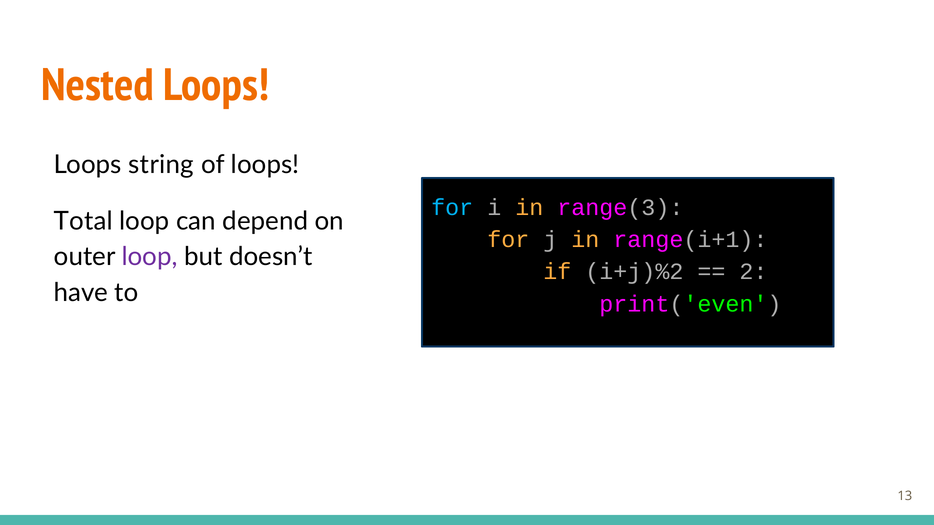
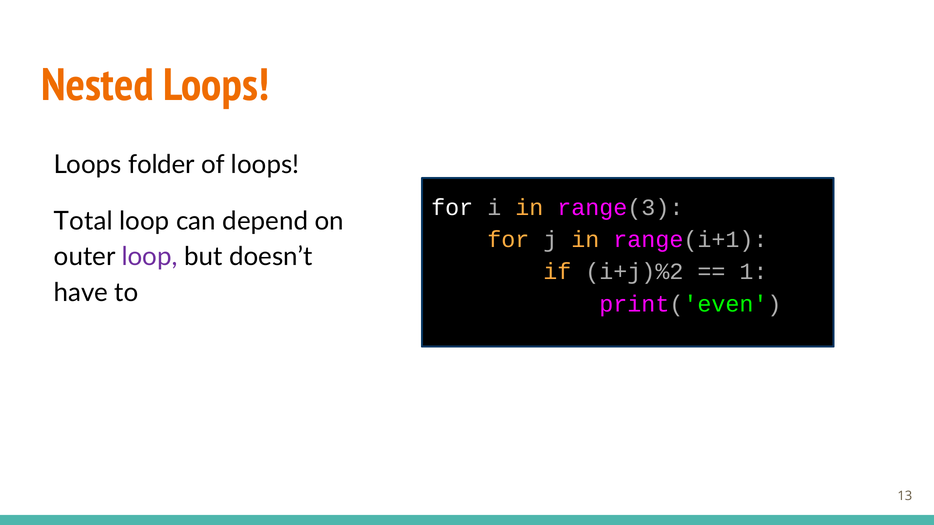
string: string -> folder (161, 165)
for colour: light blue -> white (452, 207)
2: 2 -> 1 (753, 272)
